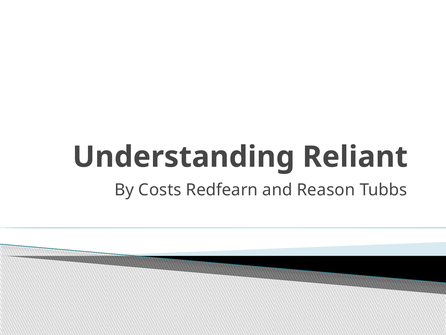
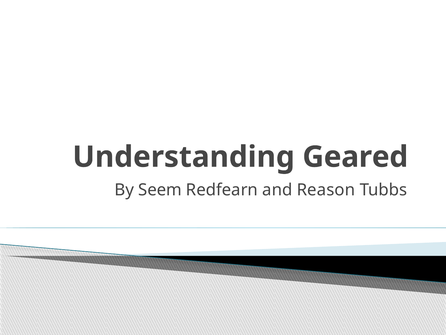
Reliant: Reliant -> Geared (355, 157)
Costs: Costs -> Seem (160, 190)
